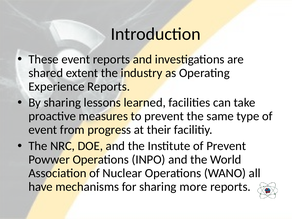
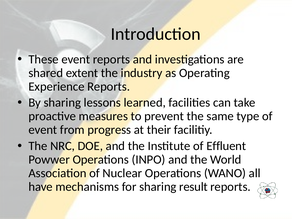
of Prevent: Prevent -> Effluent (226, 146)
more: more -> result (193, 187)
